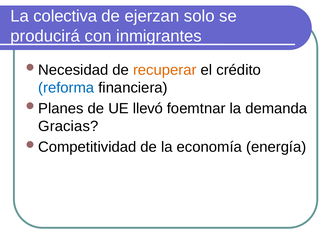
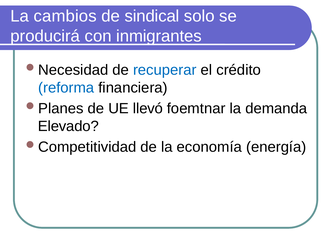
colectiva: colectiva -> cambios (65, 16)
ejerzan: ejerzan -> sindical (152, 16)
recuperar colour: orange -> blue (165, 70)
Gracias: Gracias -> Elevado (68, 126)
